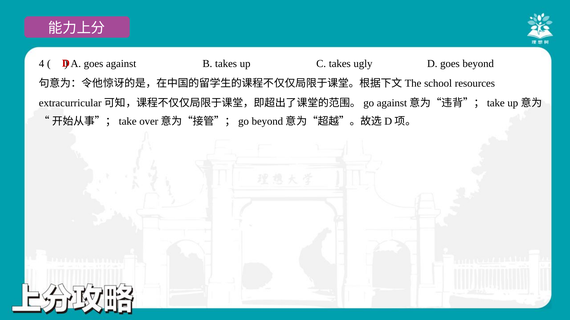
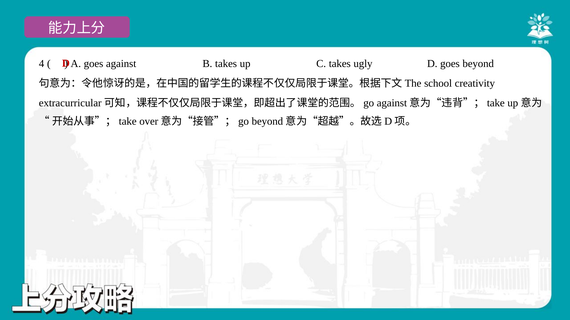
resources: resources -> creativity (475, 84)
